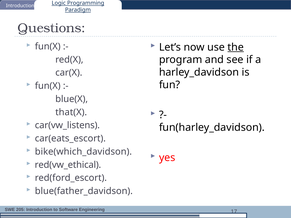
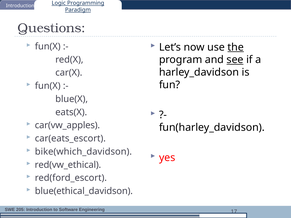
see underline: none -> present (235, 60)
that(X: that(X -> eats(X (71, 112)
car(vw_listens: car(vw_listens -> car(vw_apples (67, 125)
blue(father_davidson: blue(father_davidson -> blue(ethical_davidson (84, 191)
